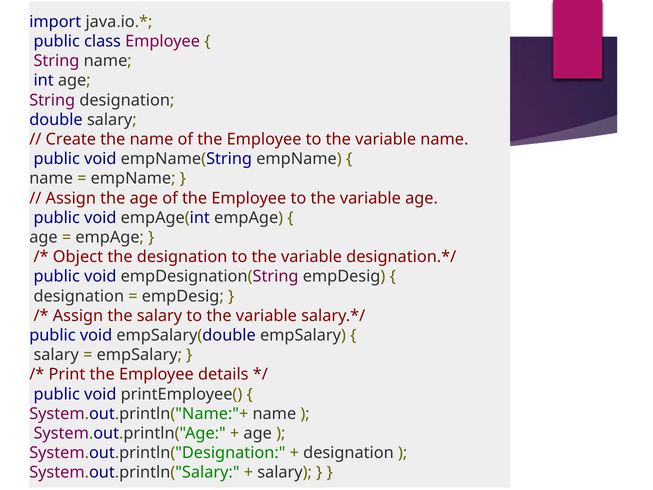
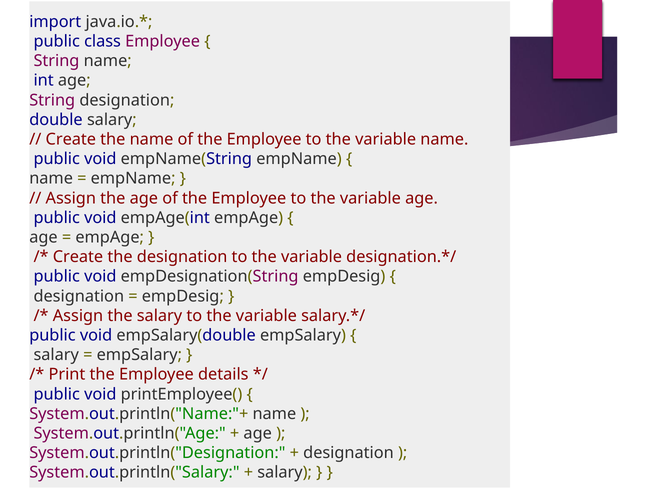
Object: Object -> Create (78, 257)
